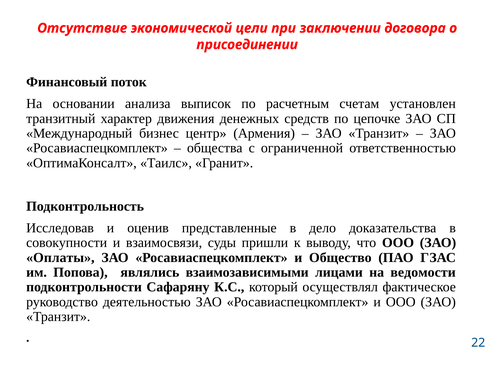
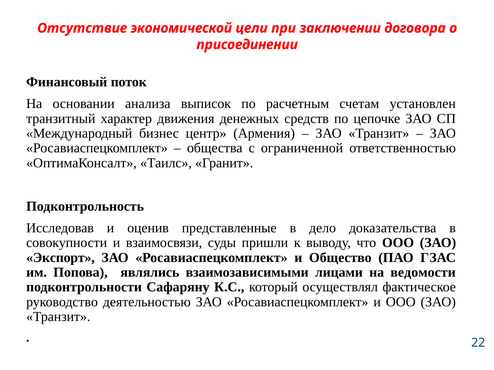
Оплаты: Оплаты -> Экспорт (60, 258)
